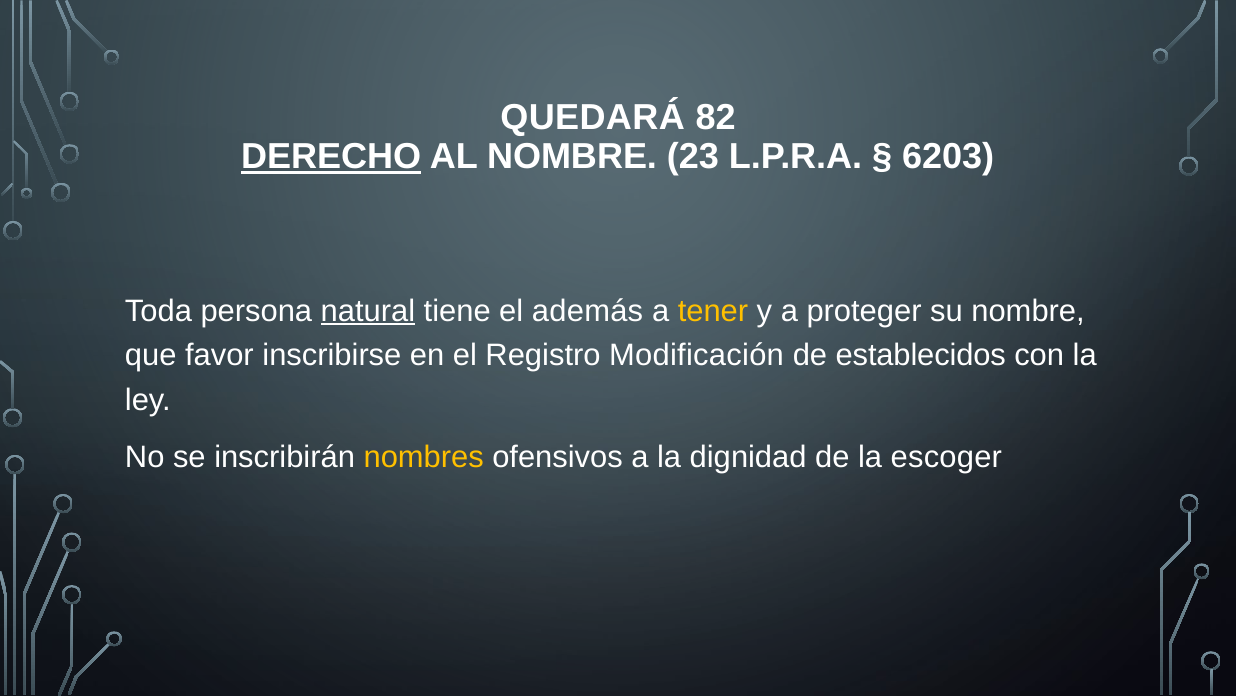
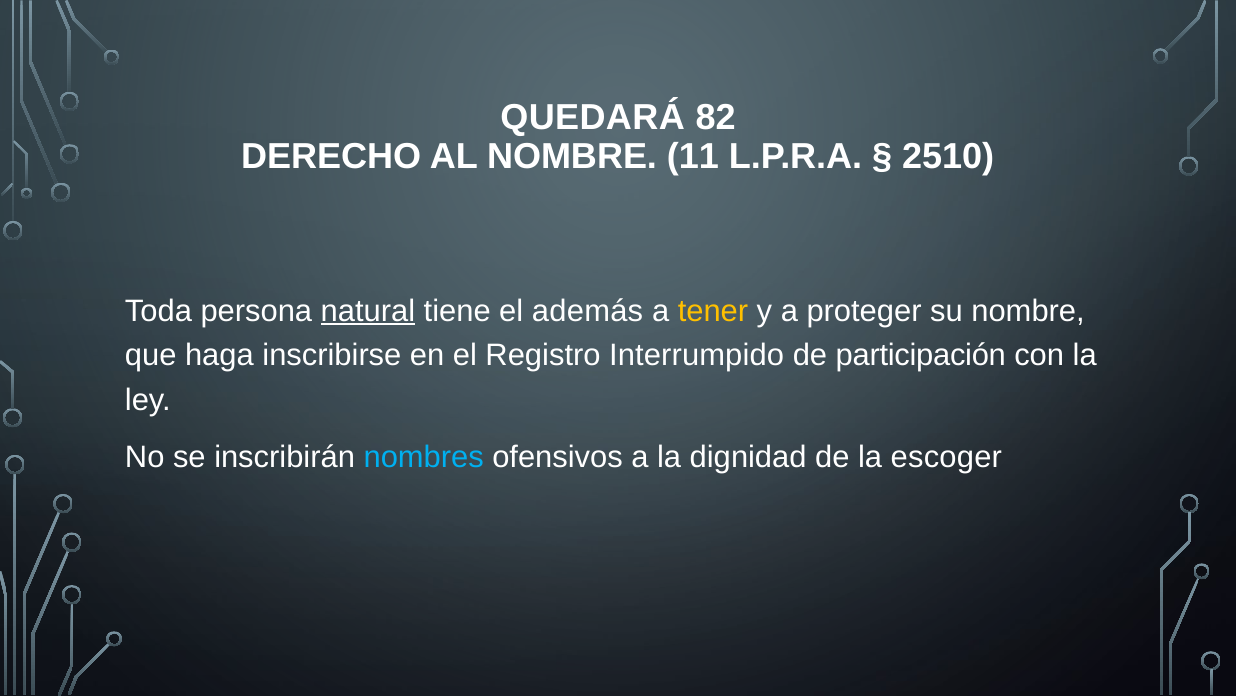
DERECHO underline: present -> none (331, 157)
23: 23 -> 11 (693, 157)
6203: 6203 -> 2510 (948, 157)
favor: favor -> haga (219, 355)
Modificación: Modificación -> Interrumpido (697, 355)
establecidos: establecidos -> participación (921, 355)
nombres colour: yellow -> light blue (424, 457)
